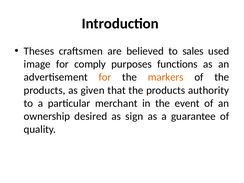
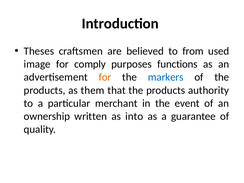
sales: sales -> from (193, 51)
markers colour: orange -> blue (166, 77)
given: given -> them (93, 90)
desired: desired -> written (91, 116)
sign: sign -> into (134, 116)
